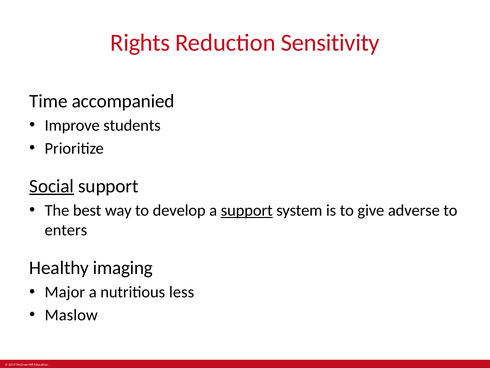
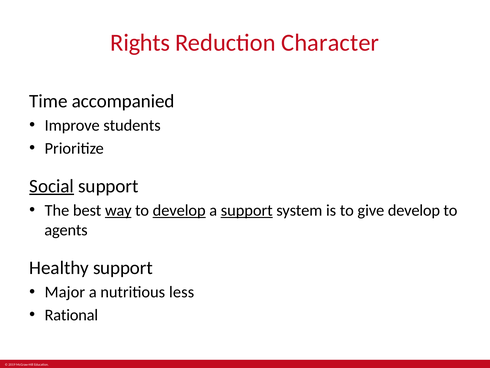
Sensitivity: Sensitivity -> Character (330, 43)
way underline: none -> present (118, 210)
develop underline: none -> present (179, 210)
give adverse: adverse -> develop (414, 210)
enters: enters -> agents (66, 230)
Healthy imaging: imaging -> support (123, 268)
Maslow: Maslow -> Rational (71, 315)
